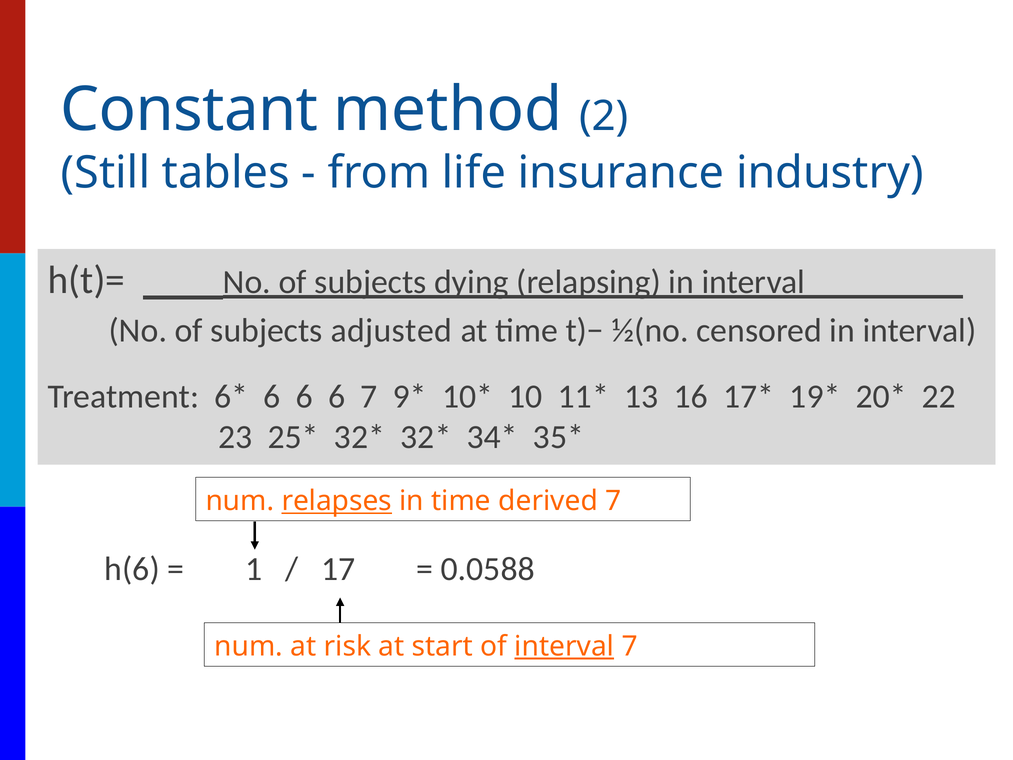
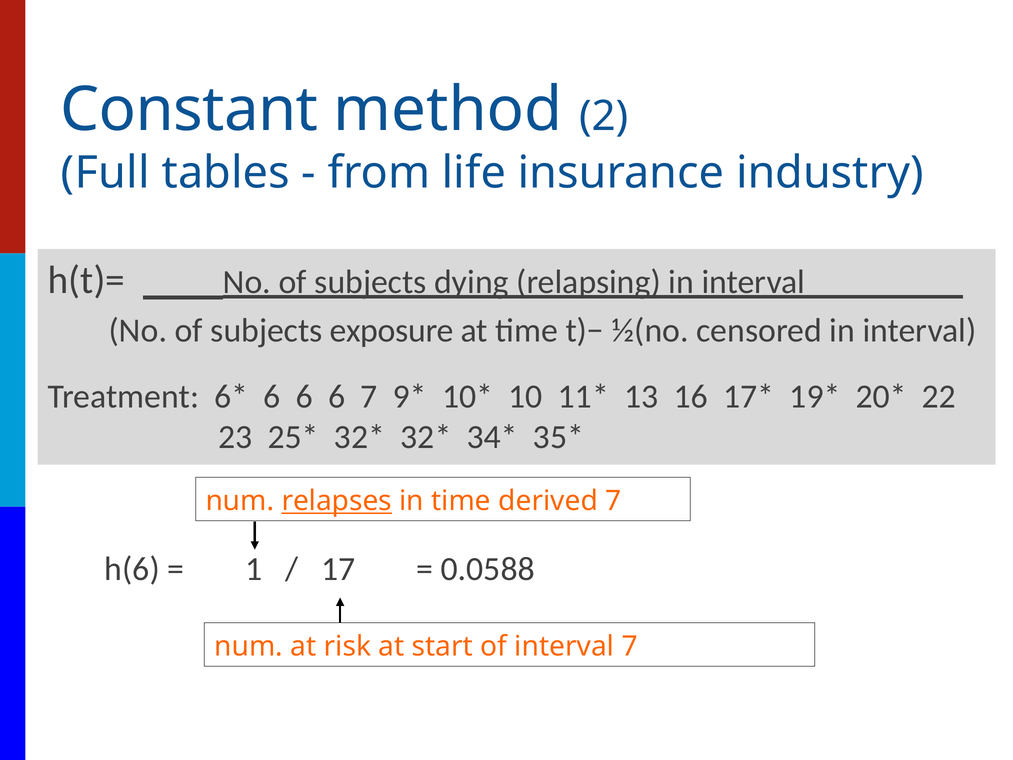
Still: Still -> Full (105, 173)
adjusted: adjusted -> exposure (392, 331)
interval underline: present -> none (564, 646)
